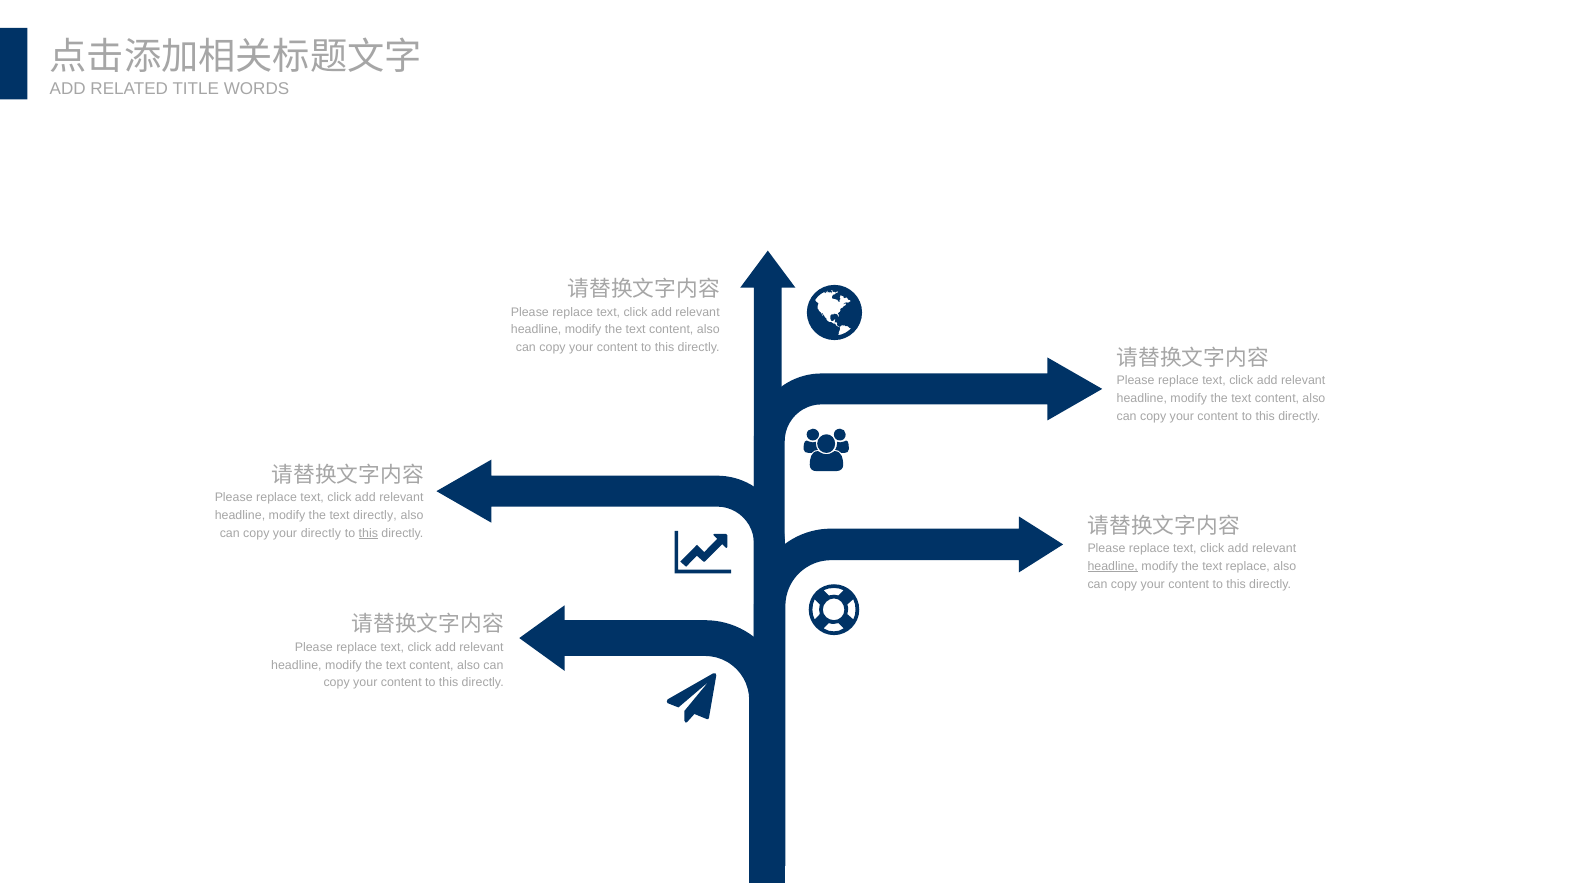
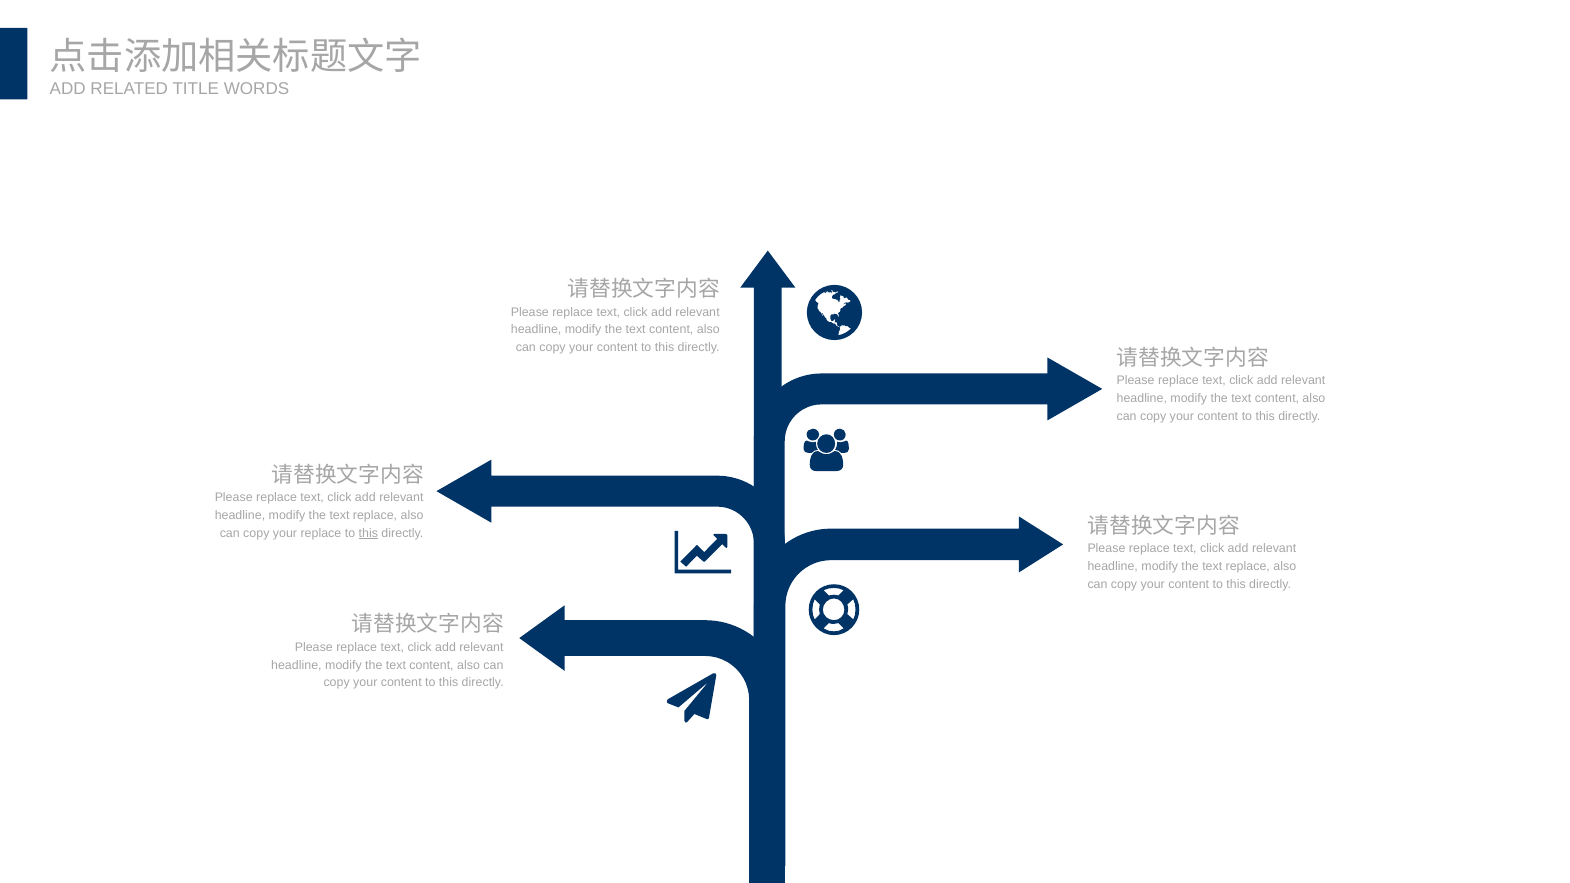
directly: directly -> replace (375, 516)
your directly: directly -> replace (321, 534)
headline underline: present -> none (1113, 566)
